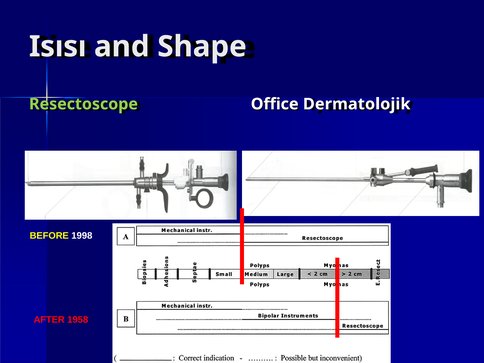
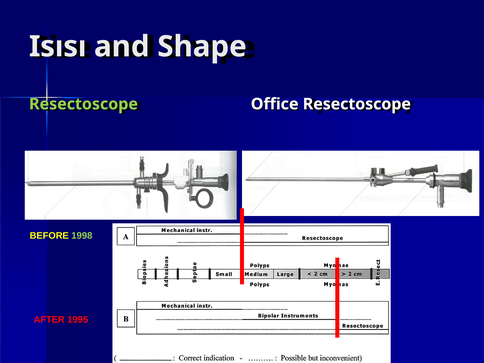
Dermatolojik: Dermatolojik -> Resectoscope (357, 104)
1998 colour: white -> light green (82, 236)
1958: 1958 -> 1995 (78, 320)
